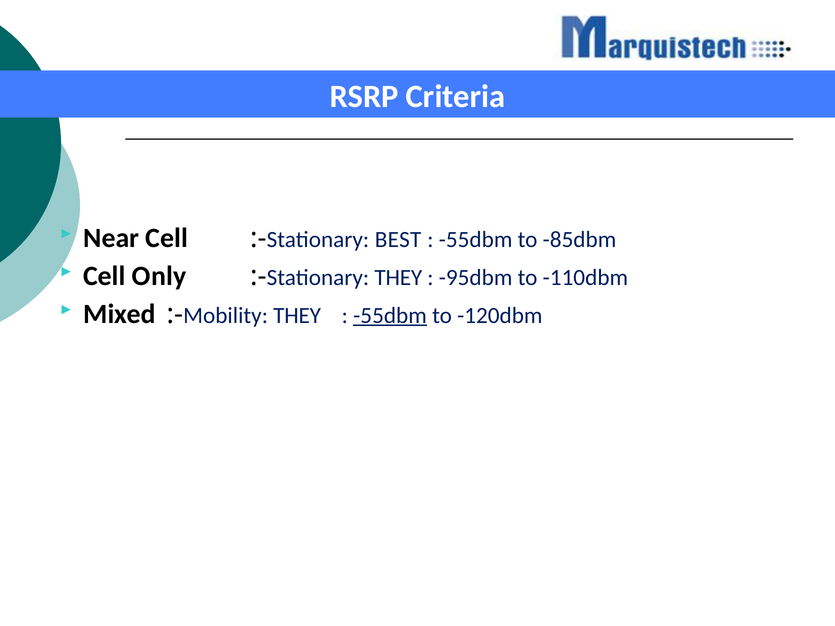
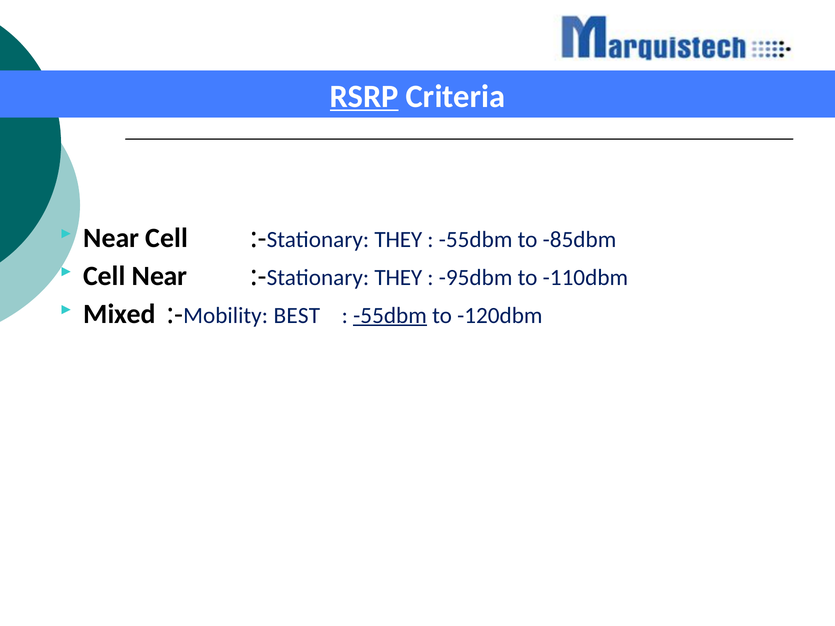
RSRP underline: none -> present (364, 96)
Cell :-Stationary BEST: BEST -> THEY (398, 239)
Cell Only: Only -> Near (160, 276)
:-Mobility THEY: THEY -> BEST (297, 316)
